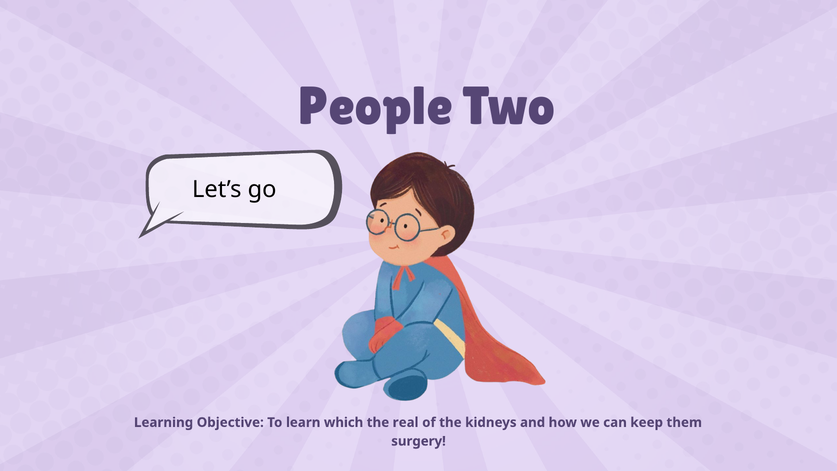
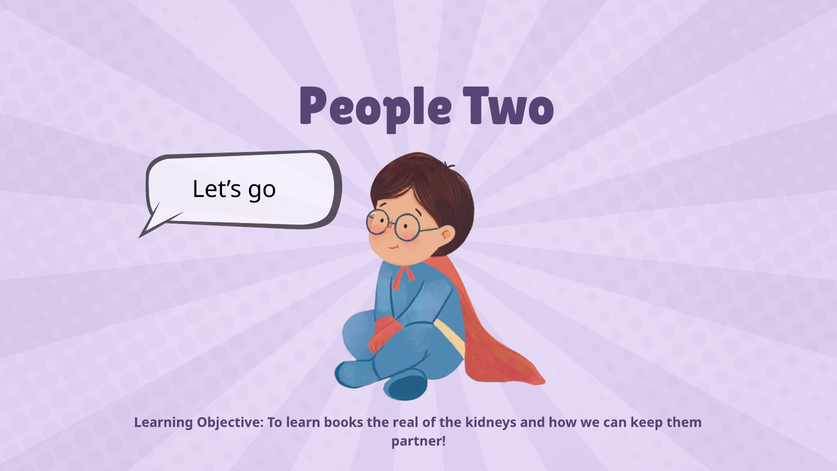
which: which -> books (344, 422)
surgery: surgery -> partner (418, 441)
